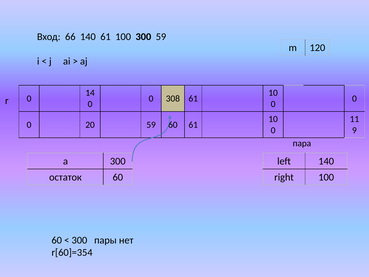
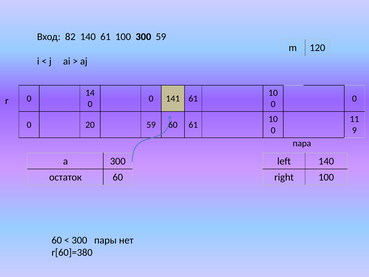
66: 66 -> 82 (70, 37)
308: 308 -> 141 (173, 98)
r[60]=354: r[60]=354 -> r[60]=380 (72, 252)
